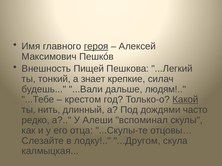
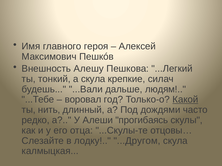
героя underline: present -> none (96, 46)
Пищей: Пищей -> Алешу (89, 69)
а знает: знает -> скула (93, 79)
крестом: крестом -> воровал (83, 100)
вспоминал: вспоминал -> прогибаясь (142, 120)
